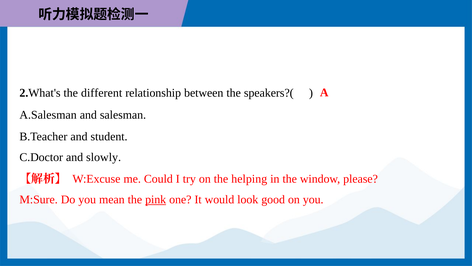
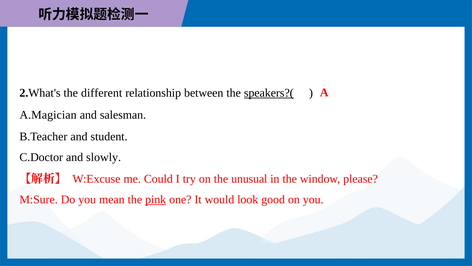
speakers?( underline: none -> present (269, 93)
A.Salesman: A.Salesman -> A.Magician (48, 115)
helping: helping -> unusual (249, 179)
